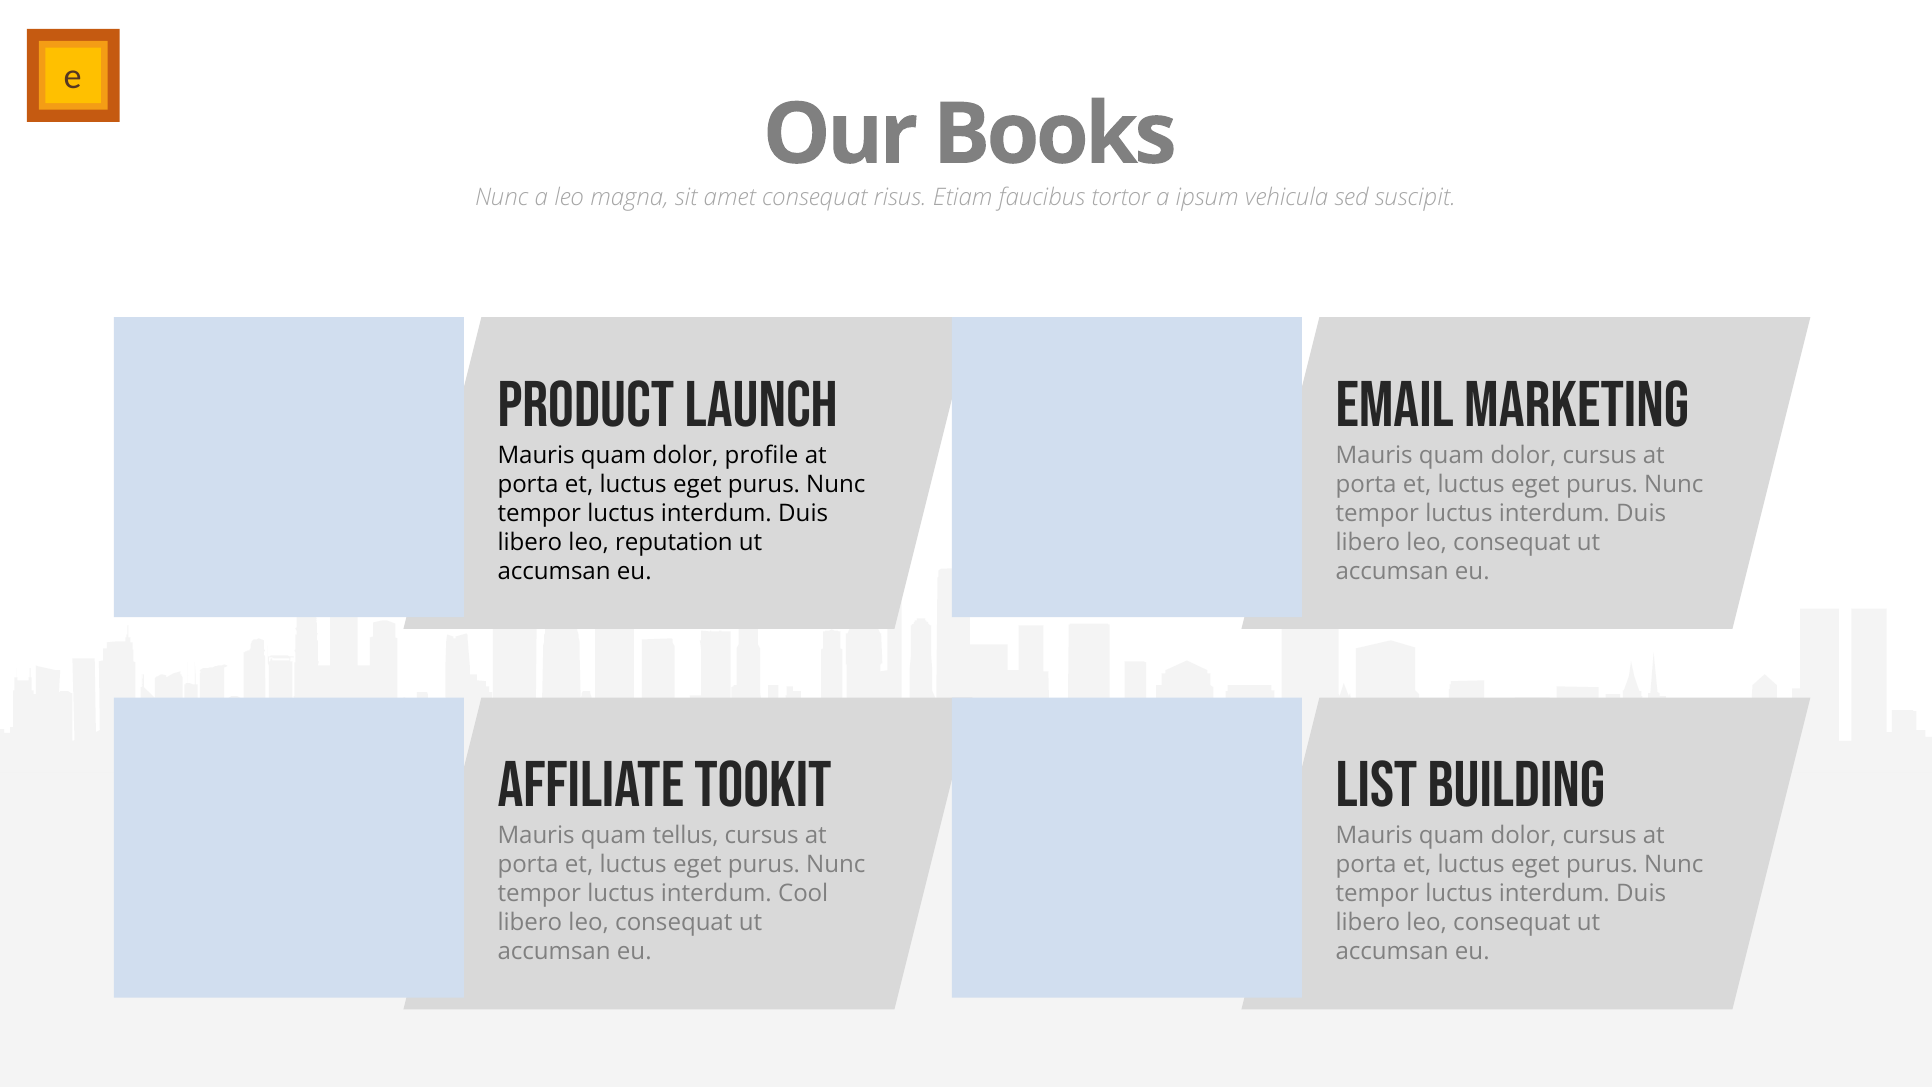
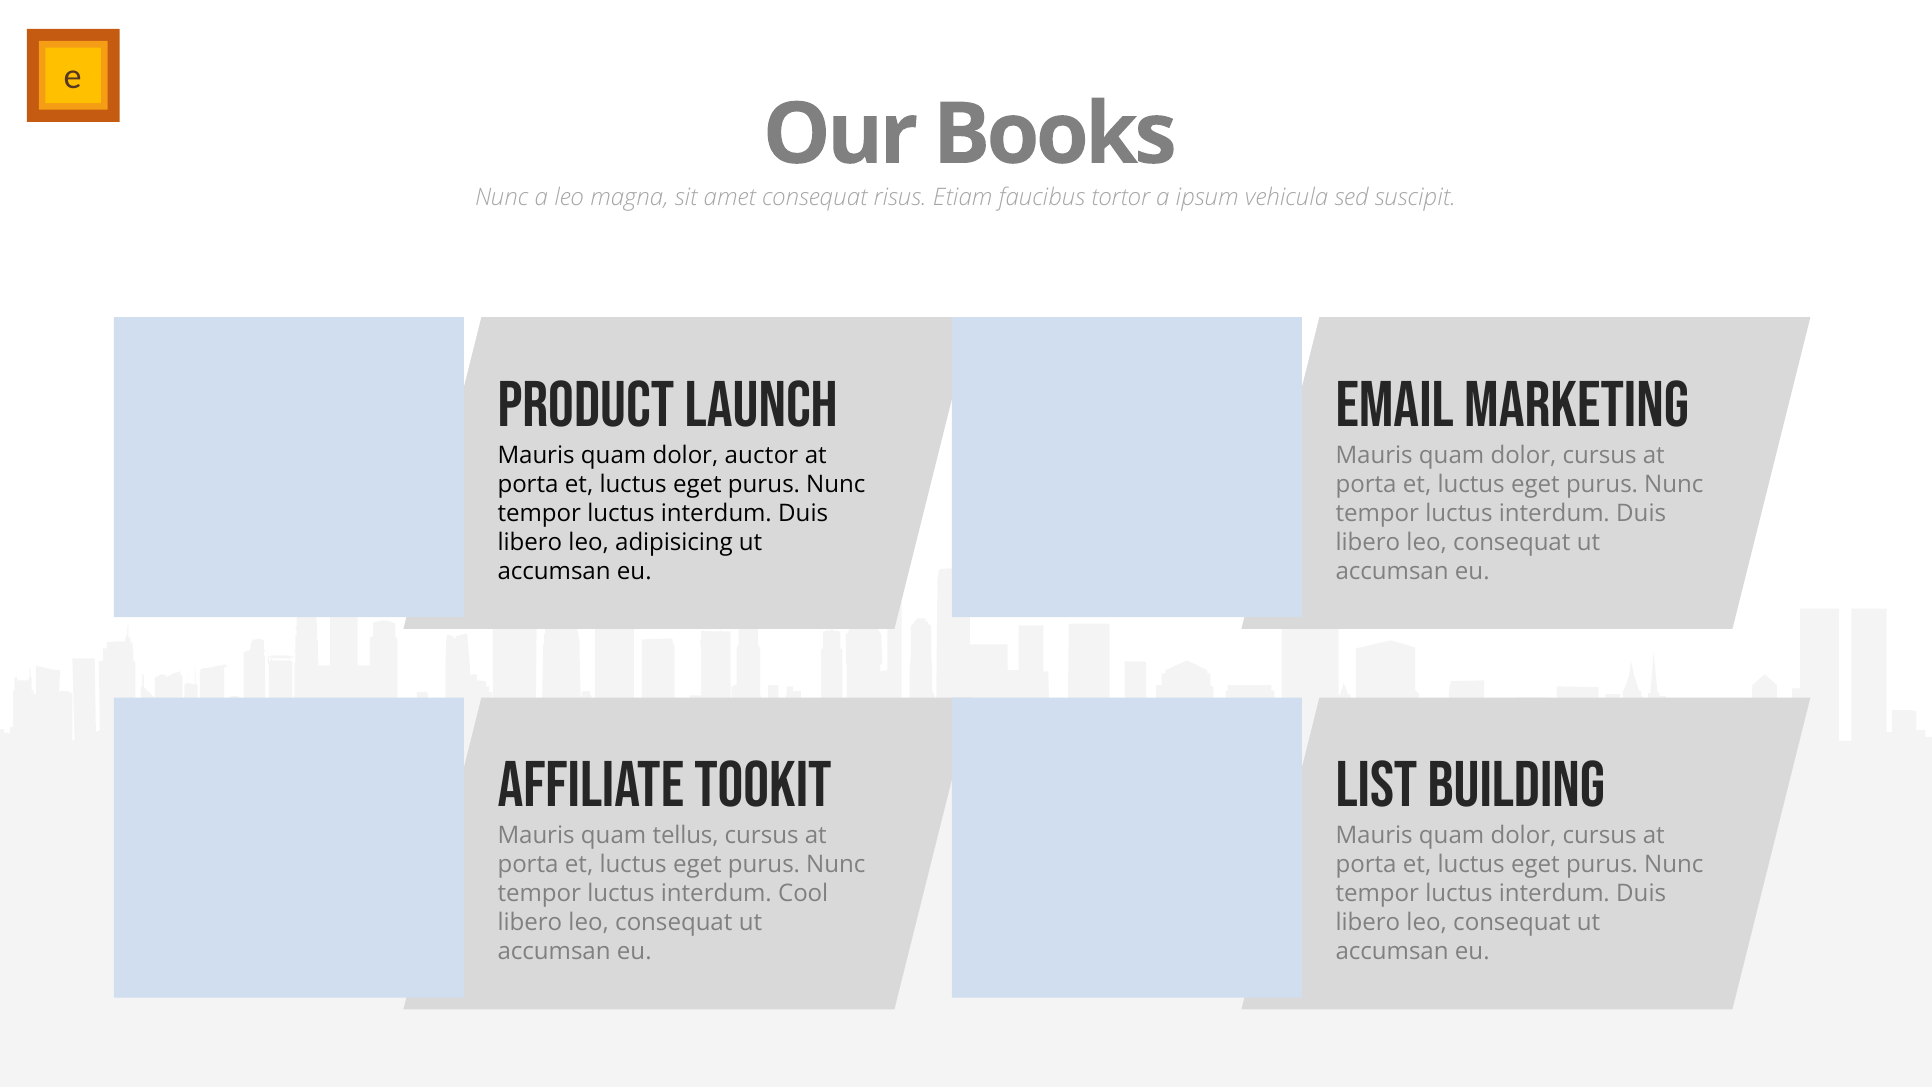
profile: profile -> auctor (761, 455)
reputation: reputation -> adipisicing (674, 542)
